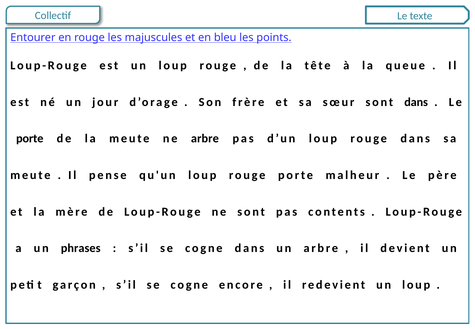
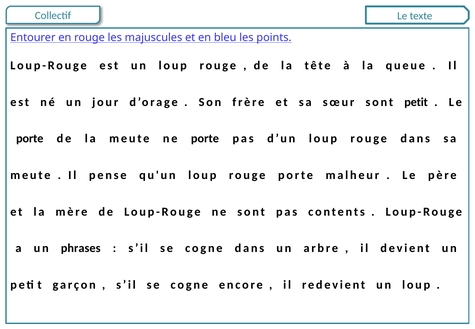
sont dans: dans -> petit (416, 102)
ne arbre: arbre -> porte (205, 139)
